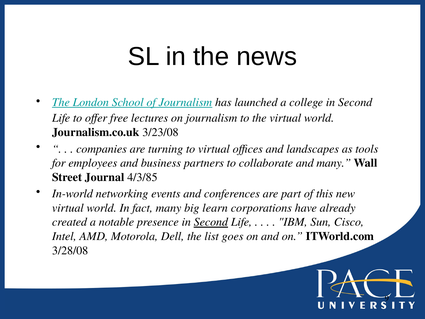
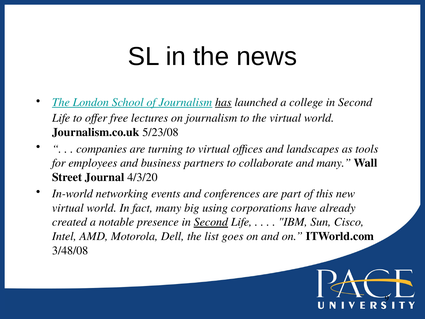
has underline: none -> present (223, 102)
3/23/08: 3/23/08 -> 5/23/08 (160, 132)
4/3/85: 4/3/85 -> 4/3/20 (142, 177)
learn: learn -> using (215, 208)
3/28/08: 3/28/08 -> 3/48/08 (70, 250)
